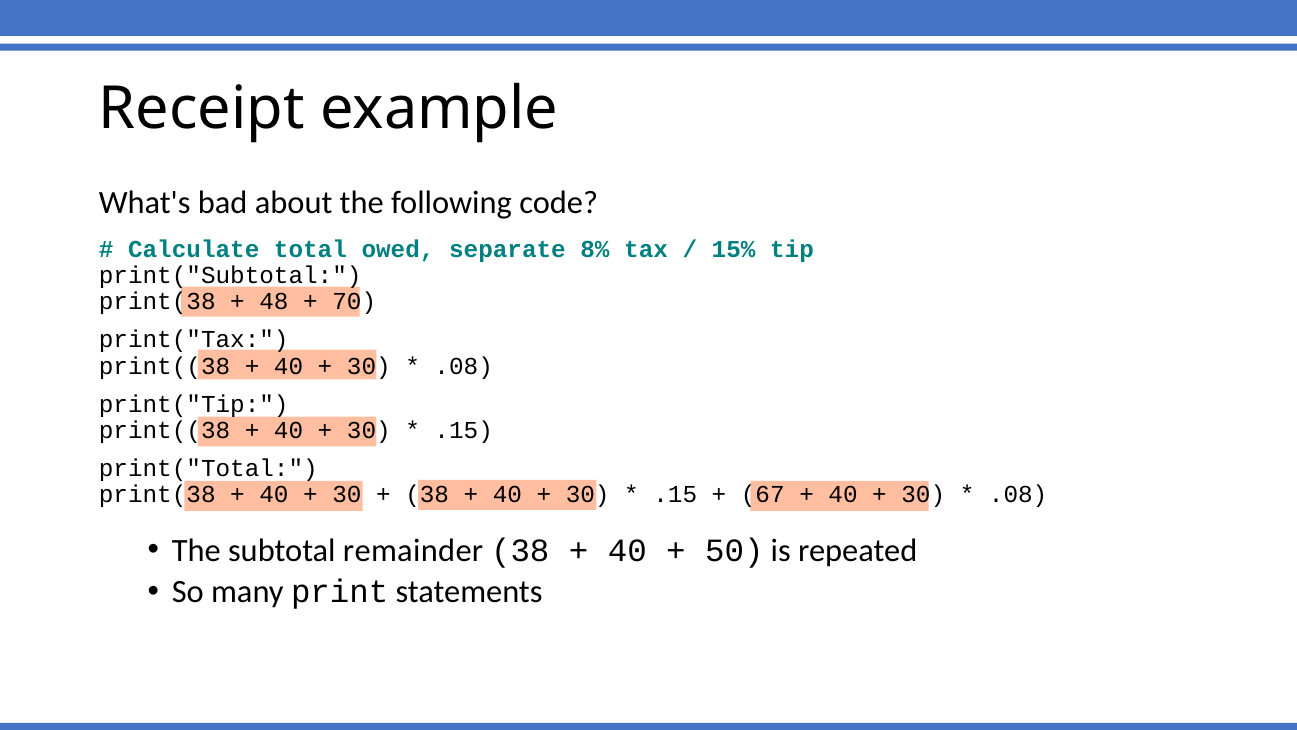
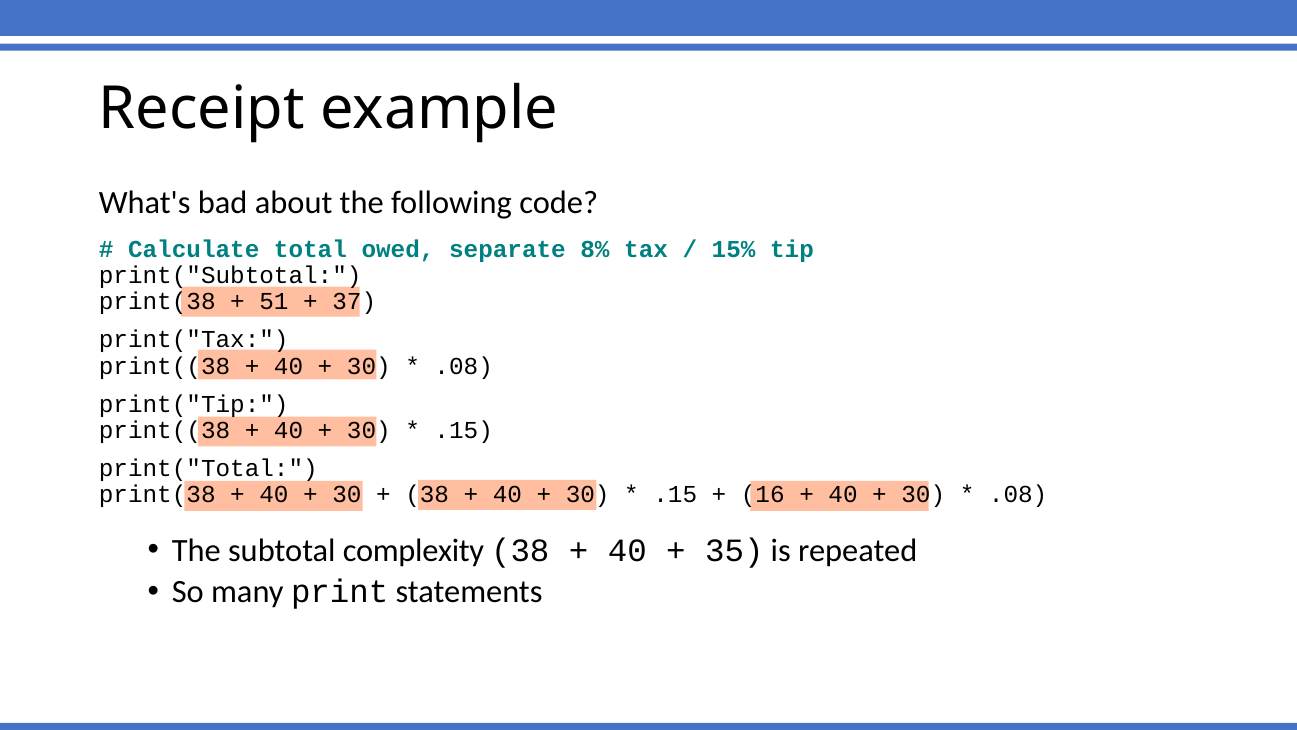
48: 48 -> 51 (274, 301)
70: 70 -> 37 (354, 301)
67: 67 -> 16 (763, 494)
remainder: remainder -> complexity (413, 550)
50: 50 -> 35 (734, 550)
